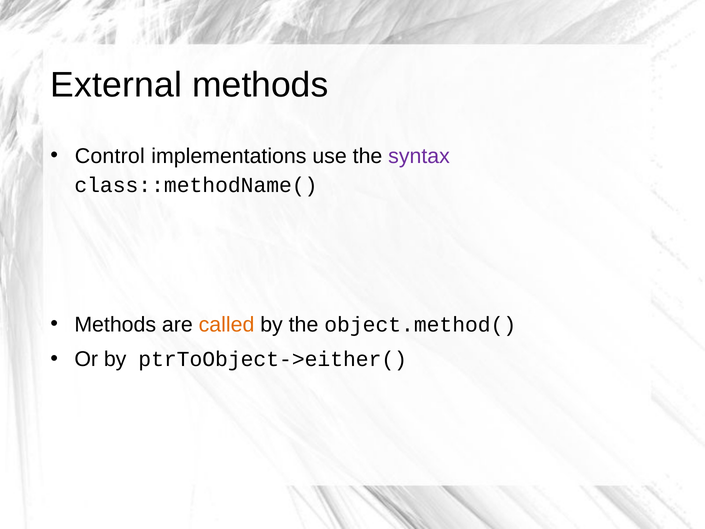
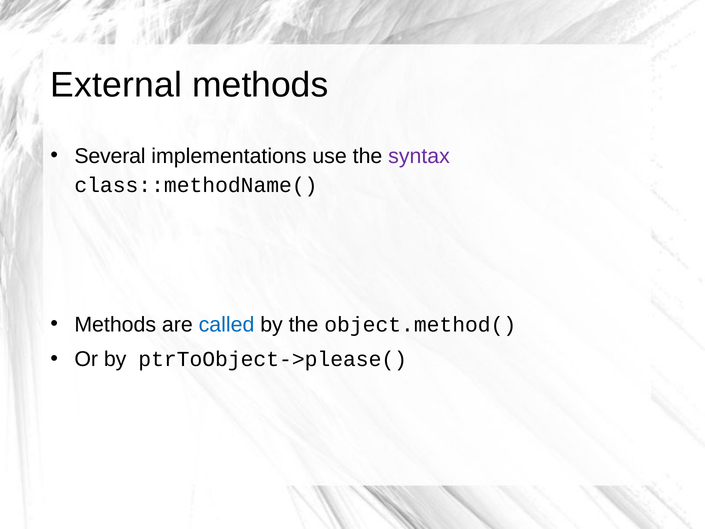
Control: Control -> Several (110, 156)
called colour: orange -> blue (227, 324)
ptrToObject->either(: ptrToObject->either( -> ptrToObject->please( (273, 359)
